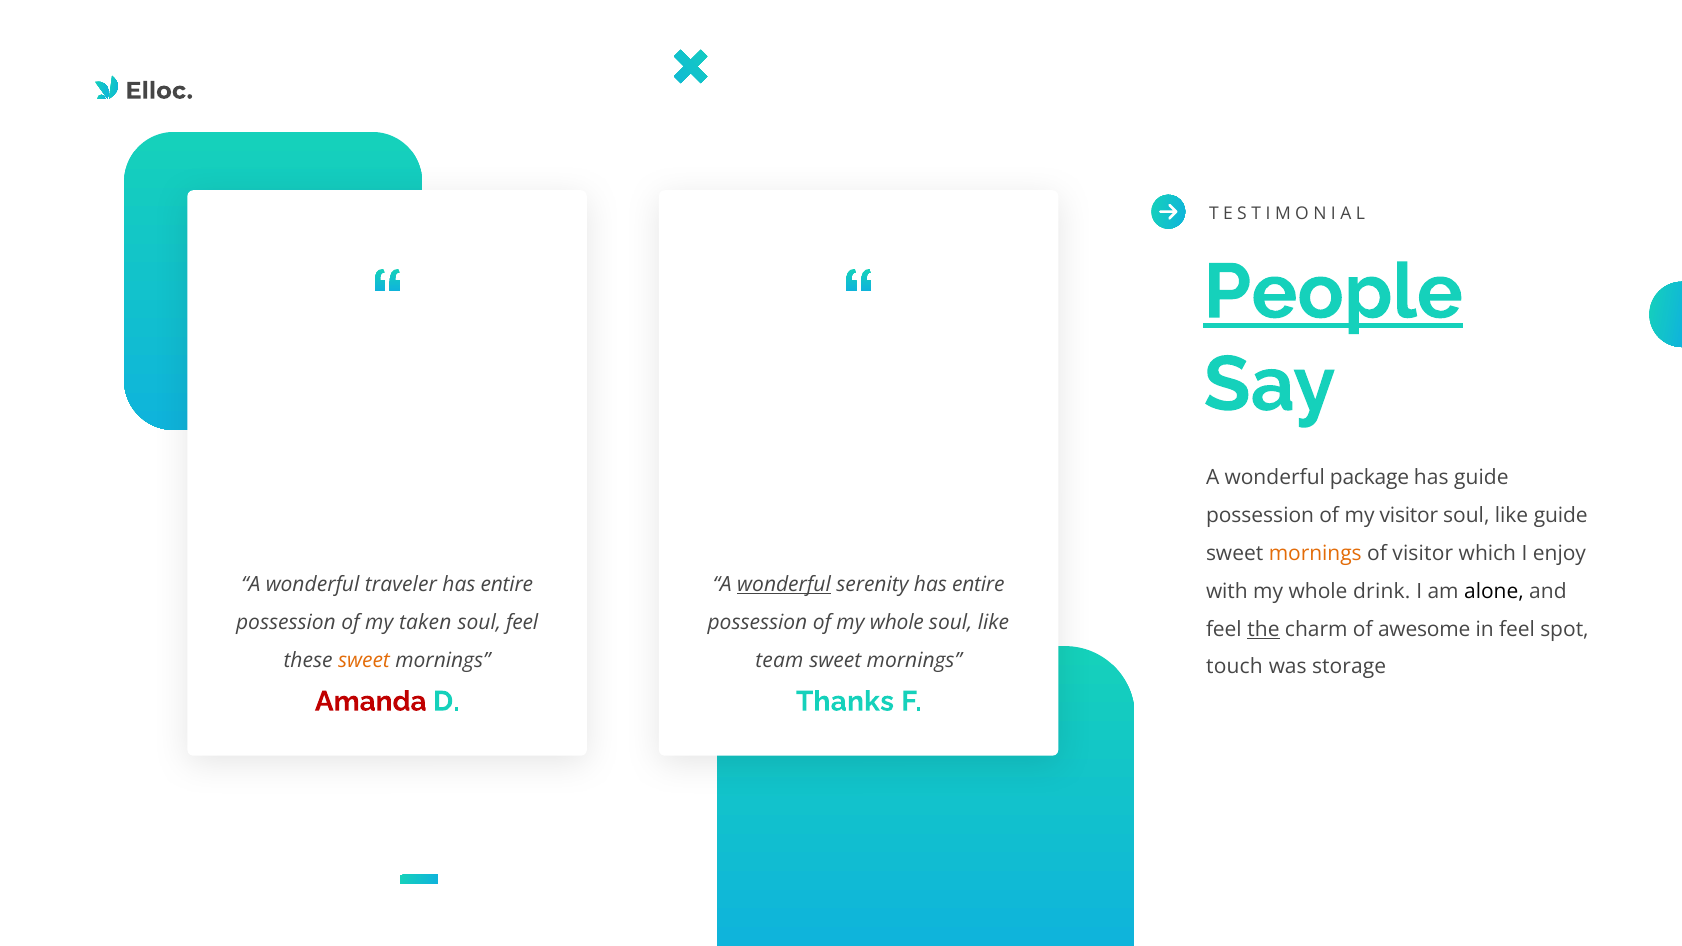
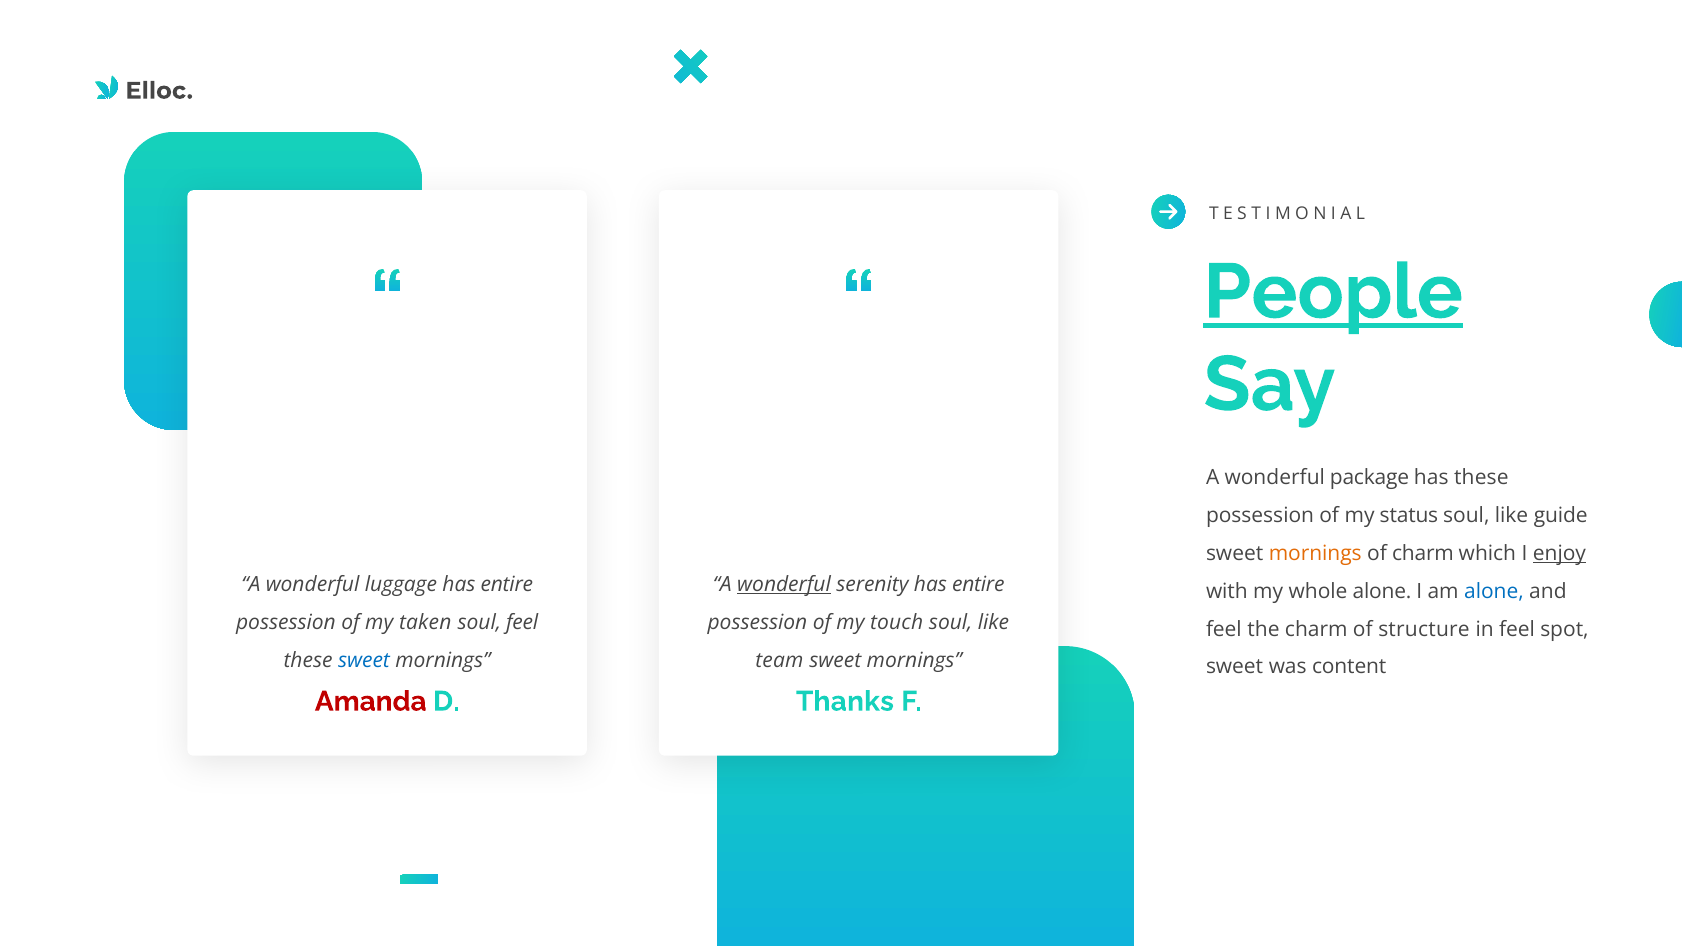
has guide: guide -> these (1481, 478)
my visitor: visitor -> status (1409, 516)
of visitor: visitor -> charm (1423, 554)
enjoy underline: none -> present (1559, 554)
traveler: traveler -> luggage (401, 585)
whole drink: drink -> alone (1382, 591)
alone colour: black -> blue (1494, 591)
of my whole: whole -> touch (897, 623)
the underline: present -> none (1263, 629)
awesome: awesome -> structure (1424, 629)
sweet colour: orange -> blue (364, 660)
touch: touch -> sweet (1235, 667)
storage: storage -> content (1349, 667)
